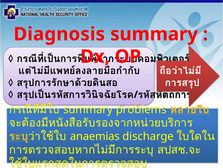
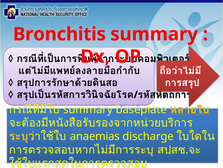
Diagnosis: Diagnosis -> Bronchitis (59, 34)
problems: problems -> baseplate (141, 109)
